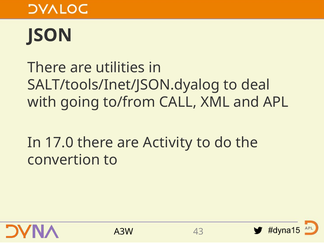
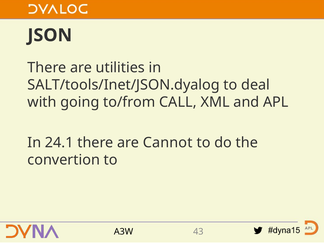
17.0: 17.0 -> 24.1 (59, 143)
Activity: Activity -> Cannot (168, 143)
